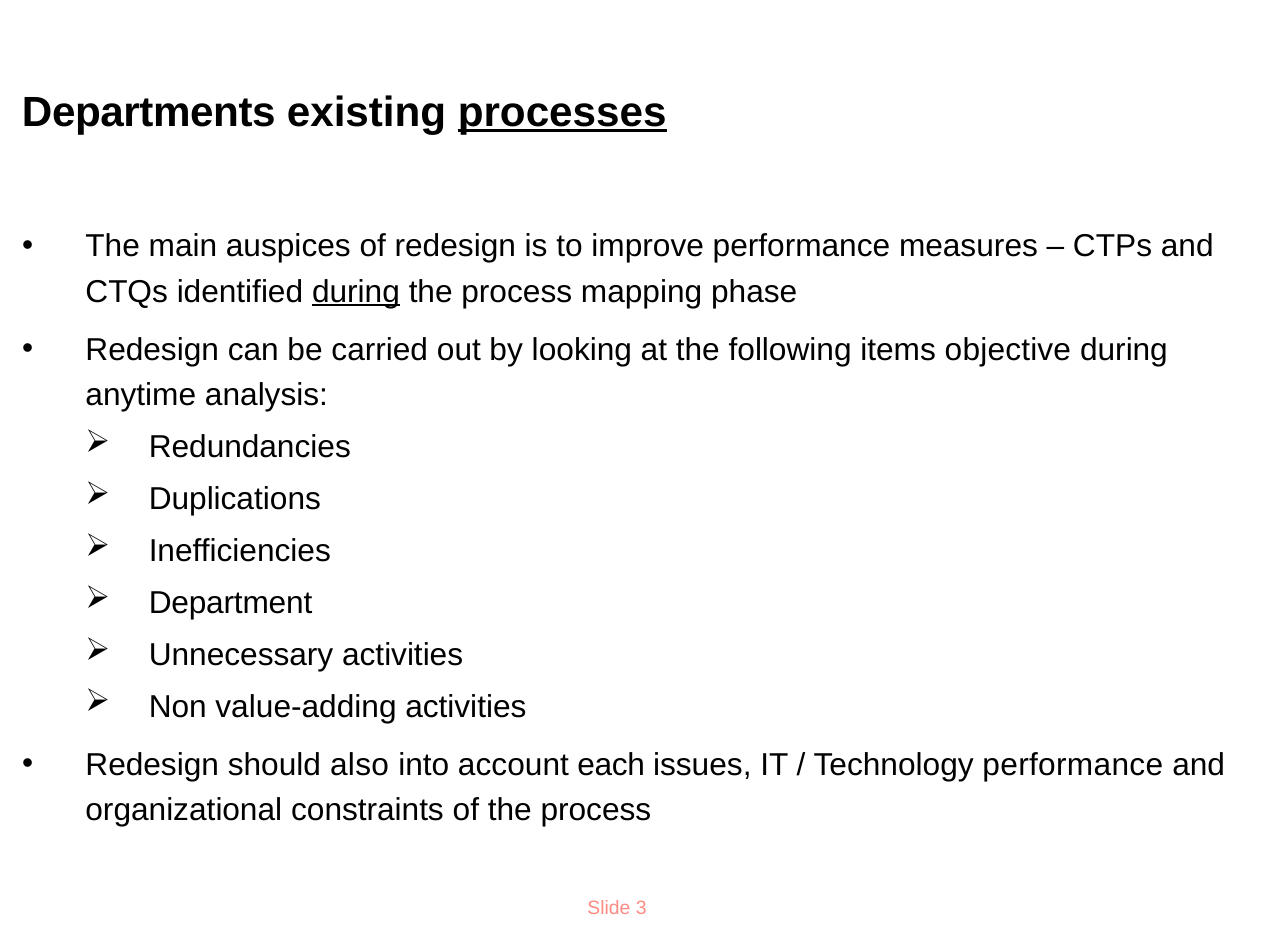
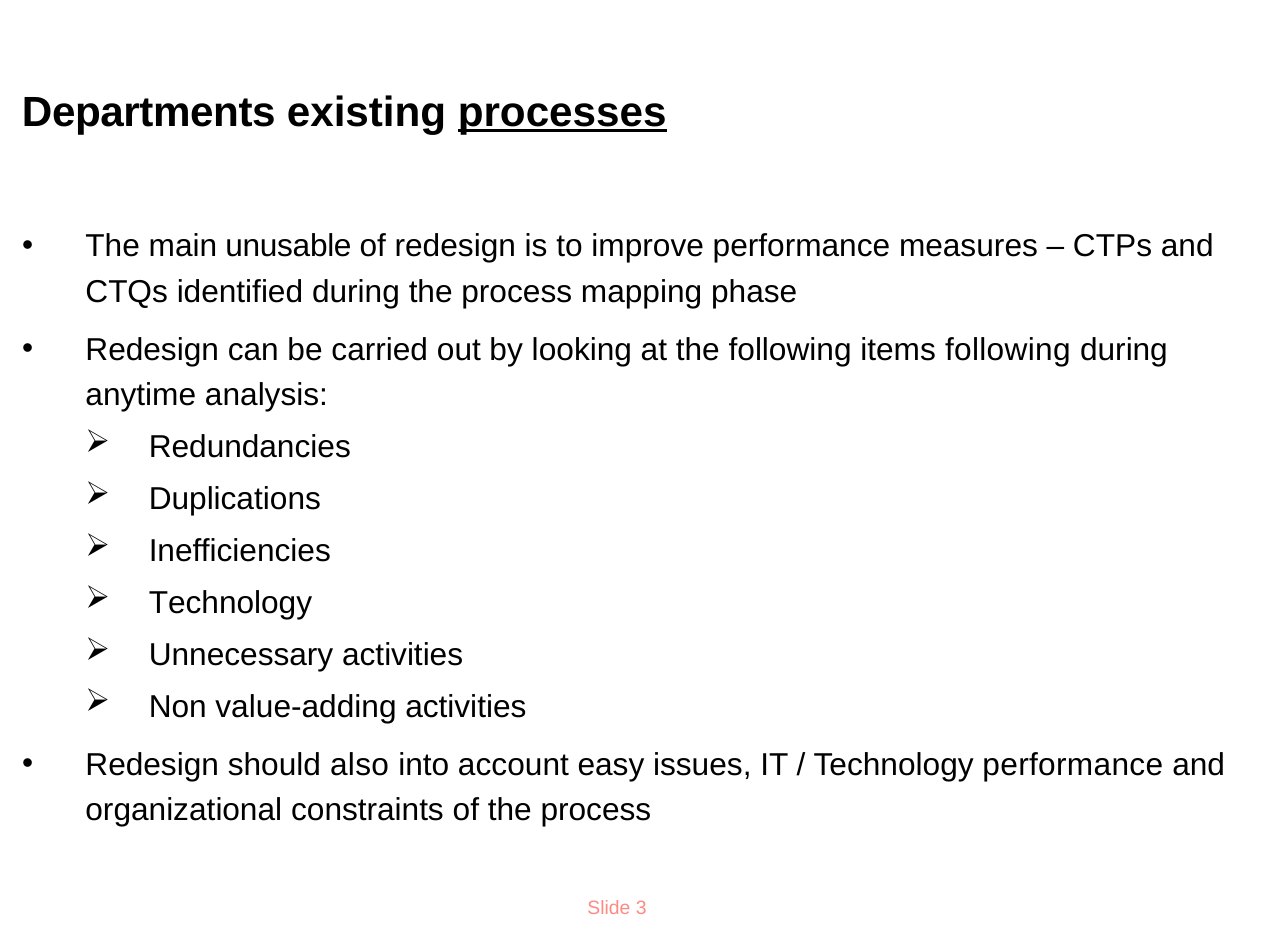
auspices: auspices -> unusable (288, 246)
during underline: present -> none (356, 292)
items objective: objective -> following (1008, 350)
Department: Department -> Technology (230, 603)
each: each -> easy (611, 765)
